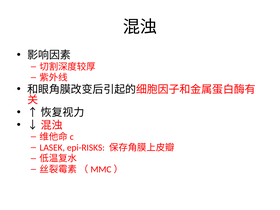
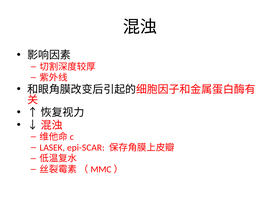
epi-RISKS: epi-RISKS -> epi-SCAR (86, 148)
